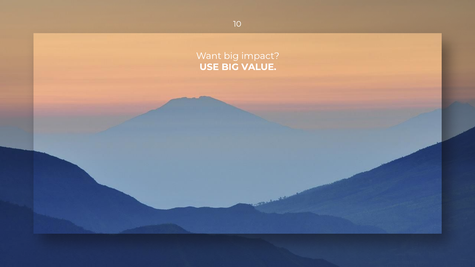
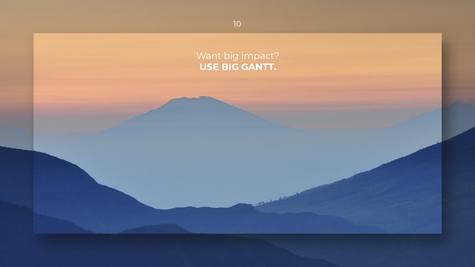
VALUE: VALUE -> GANTT (259, 67)
